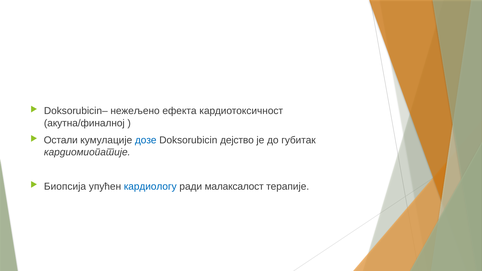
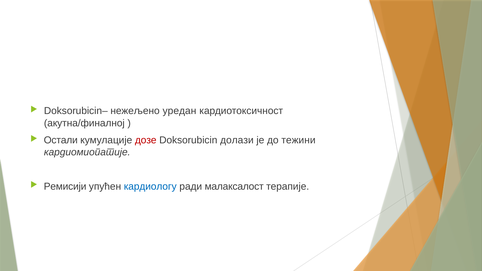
ефекта: ефекта -> уредан (179, 111)
дозе colour: blue -> red (146, 140)
дејство: дејство -> долази (237, 140)
губитак: губитак -> тежини (298, 140)
Биопсија: Биопсија -> Ремисији (65, 186)
